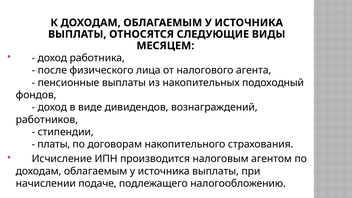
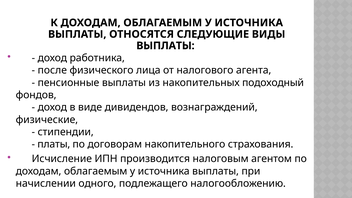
МЕСЯЦЕМ: МЕСЯЦЕМ -> ВЫПЛАТЫ (165, 46)
работников: работников -> физические (47, 120)
подаче: подаче -> одного (97, 183)
